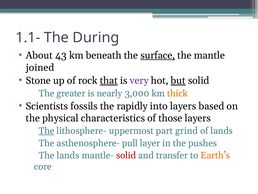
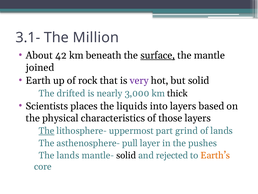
1.1-: 1.1- -> 3.1- (28, 38)
During: During -> Million (96, 38)
43: 43 -> 42 (61, 55)
Stone: Stone -> Earth (38, 80)
that underline: present -> none (109, 80)
but underline: present -> none (178, 80)
greater: greater -> drifted (71, 93)
thick colour: orange -> black (177, 93)
fossils: fossils -> places (84, 106)
rapidly: rapidly -> liquids (132, 106)
solid colour: red -> black (126, 155)
transfer: transfer -> rejected (172, 155)
